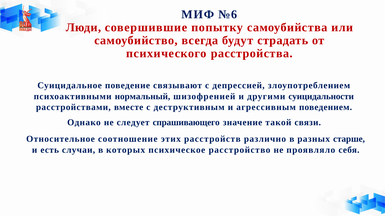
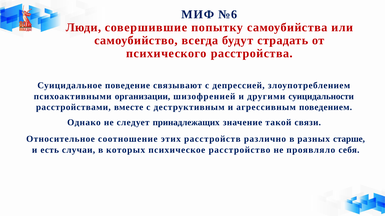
нормальный: нормальный -> организации (143, 97)
спрашивающего: спрашивающего -> принадлежащих (186, 123)
